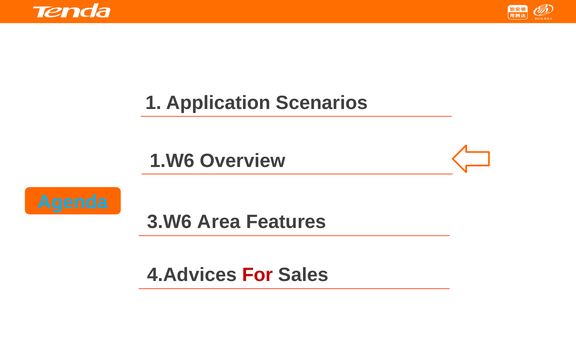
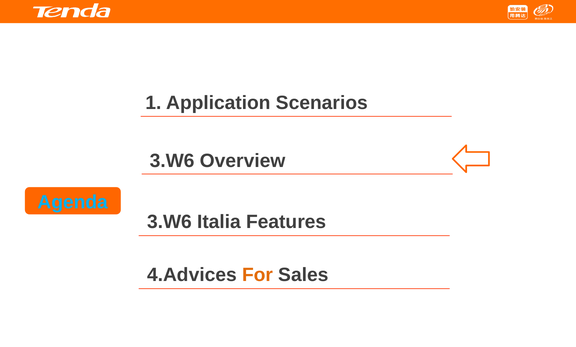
1.W6: 1.W6 -> 3.W6 (172, 161)
Area: Area -> Italia (219, 222)
For colour: red -> orange (258, 275)
